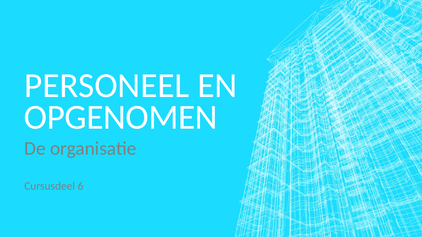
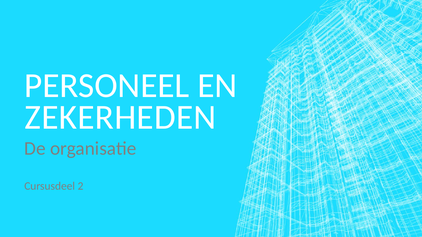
OPGENOMEN: OPGENOMEN -> ZEKERHEDEN (120, 117)
6: 6 -> 2 (80, 186)
